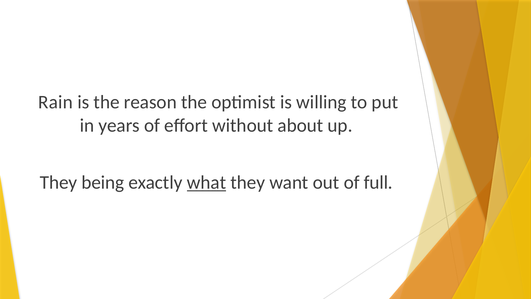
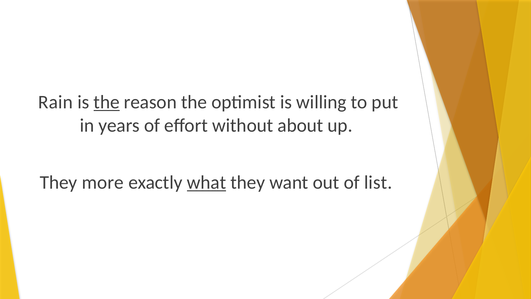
the underline: none -> present (107, 102)
being: being -> more (103, 182)
full: full -> list (378, 182)
